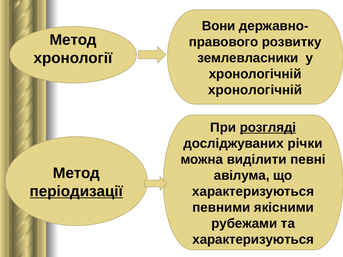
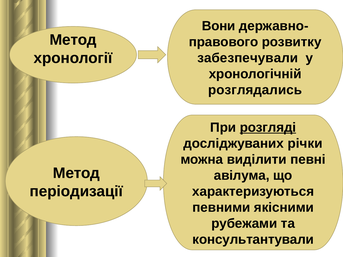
землевласники: землевласники -> забезпечували (248, 58)
хронологічній: хронологічній -> розглядались (255, 90)
періодизації underline: present -> none (76, 192)
характеризуються: характеризуються -> консультантували (253, 240)
